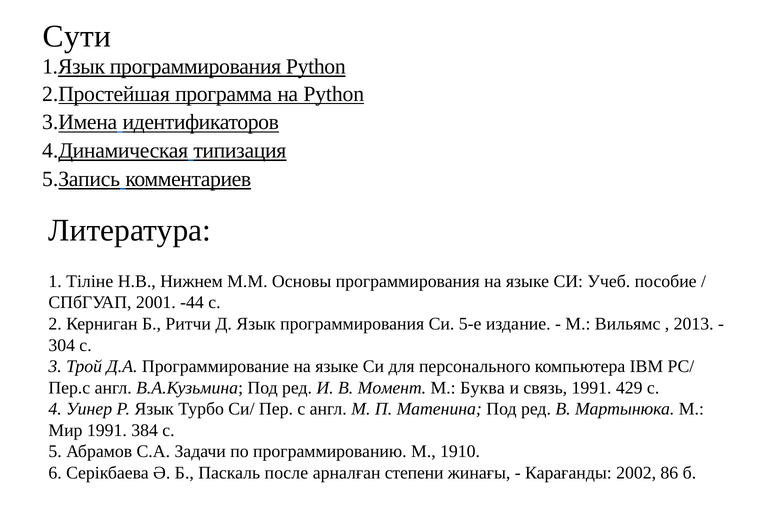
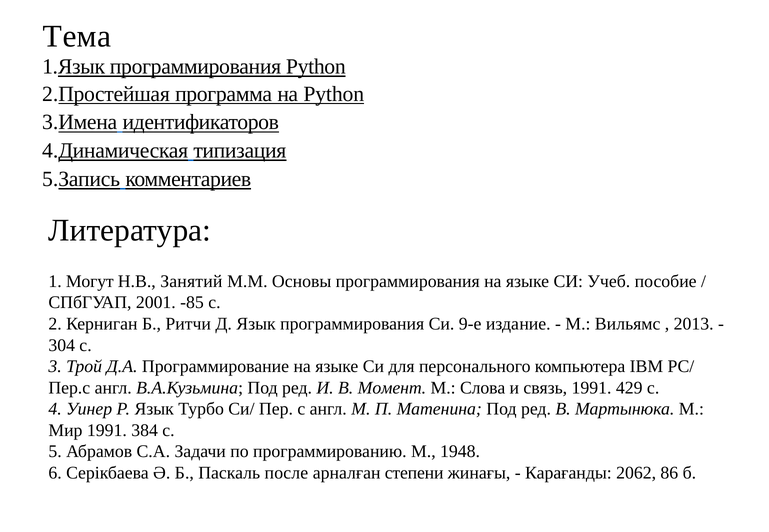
Сути: Сути -> Тема (77, 36)
Тіліне: Тіліне -> Могут (90, 282)
Нижнем: Нижнем -> Занятий (191, 282)
-44: -44 -> -85 (192, 303)
5-е: 5-е -> 9-е (470, 324)
Буква: Буква -> Слова (483, 388)
1910: 1910 -> 1948 (460, 452)
2002: 2002 -> 2062 (636, 473)
